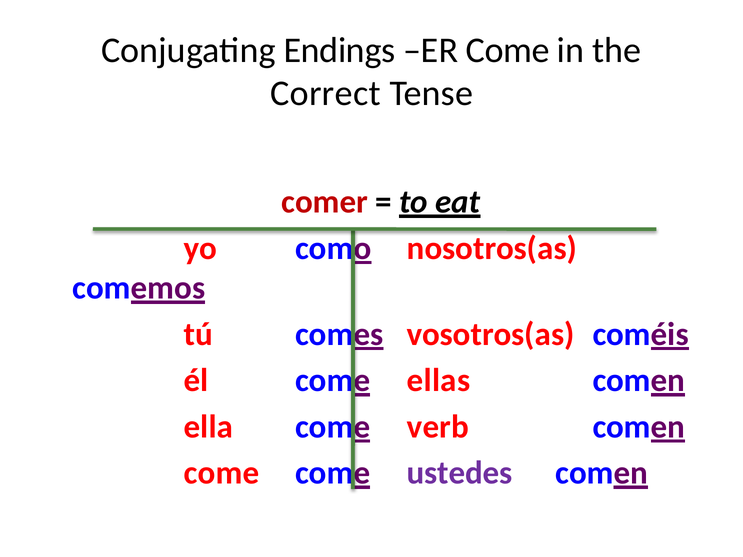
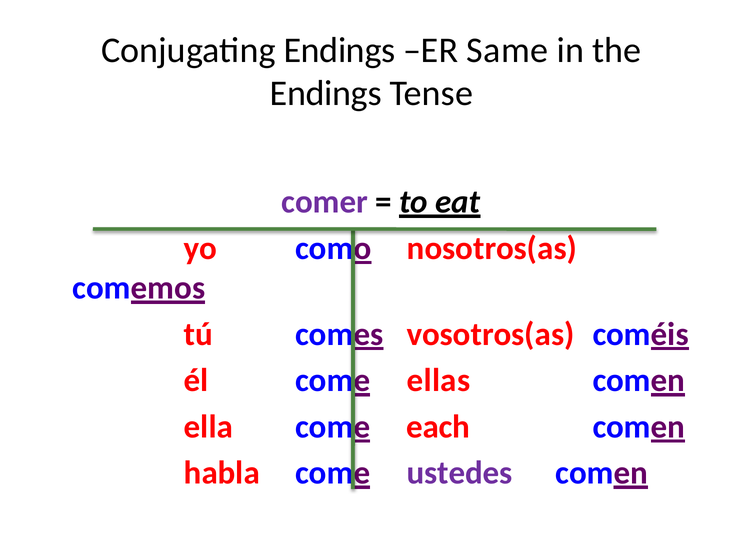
ER Come: Come -> Same (507, 50)
Correct: Correct -> Endings (326, 94)
comer colour: red -> purple (325, 202)
verb: verb -> each (438, 427)
come: come -> habla (222, 473)
